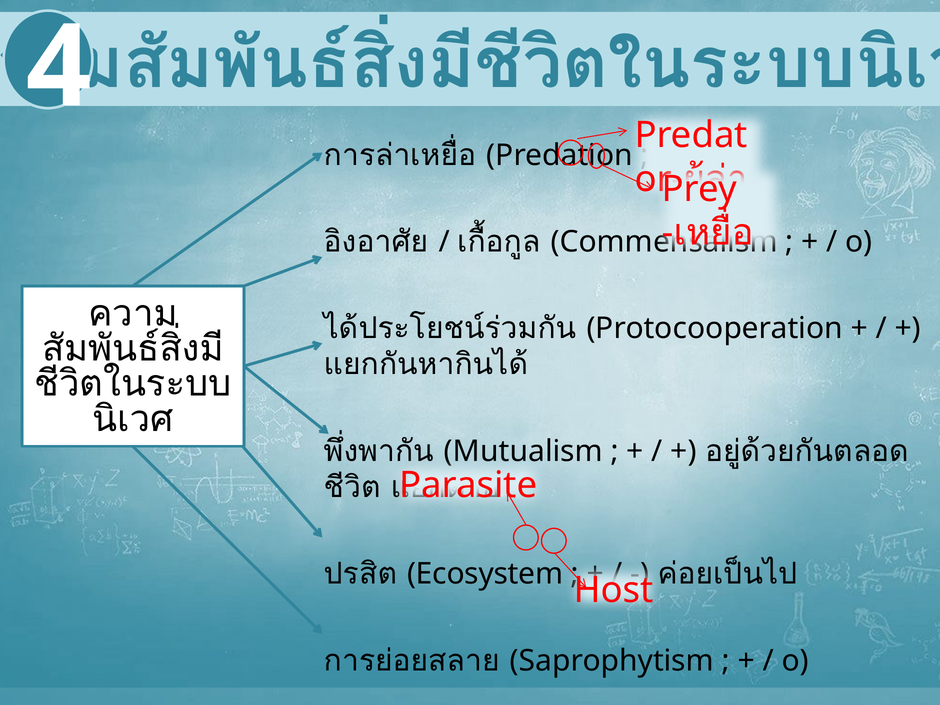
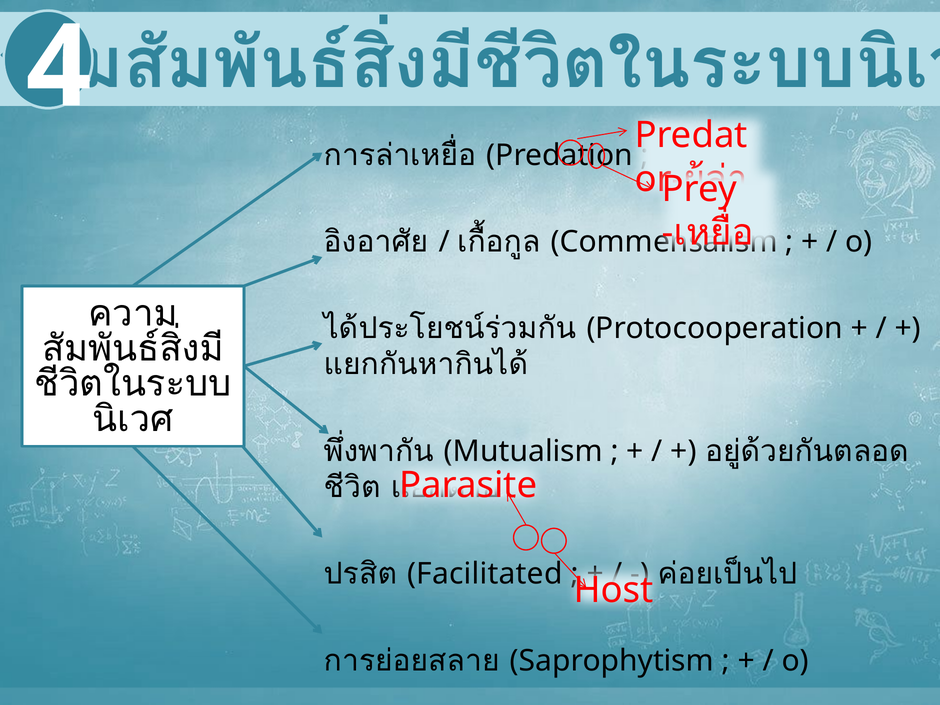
Ecosystem: Ecosystem -> Facilitated (485, 574)
